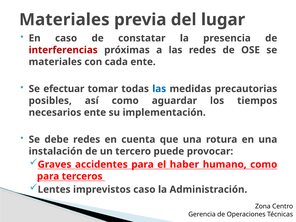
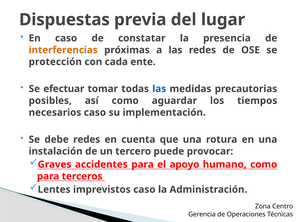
Materiales: Materiales -> Dispuestas (64, 20)
interferencias colour: red -> orange (63, 50)
materiales: materiales -> protección (55, 62)
necesarios ente: ente -> caso (95, 112)
haber: haber -> apoyo (184, 164)
